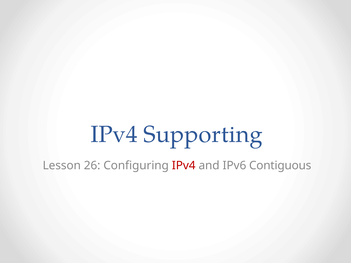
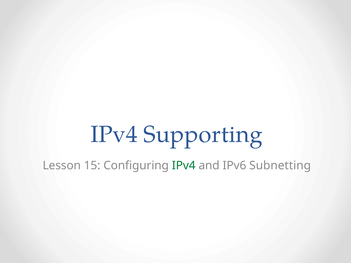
26: 26 -> 15 (92, 166)
IPv4 colour: red -> green (184, 166)
Contiguous: Contiguous -> Subnetting (280, 166)
